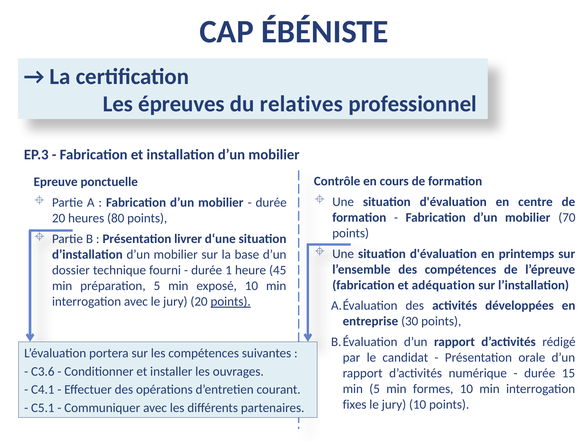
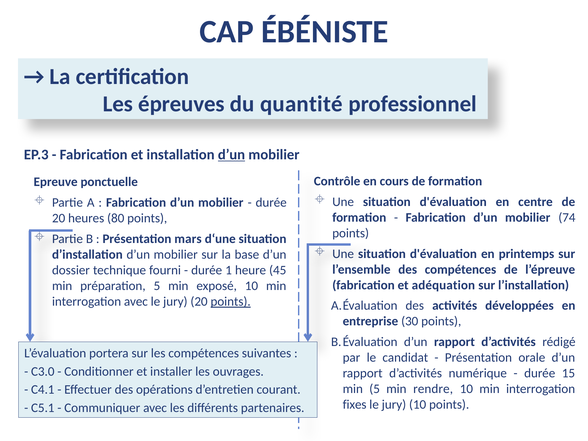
relatives: relatives -> quantité (301, 104)
d’un underline: none -> present (231, 155)
70: 70 -> 74 (567, 217)
livrer: livrer -> mars (188, 239)
C3.6: C3.6 -> C3.0 (43, 371)
formes: formes -> rendre (433, 389)
